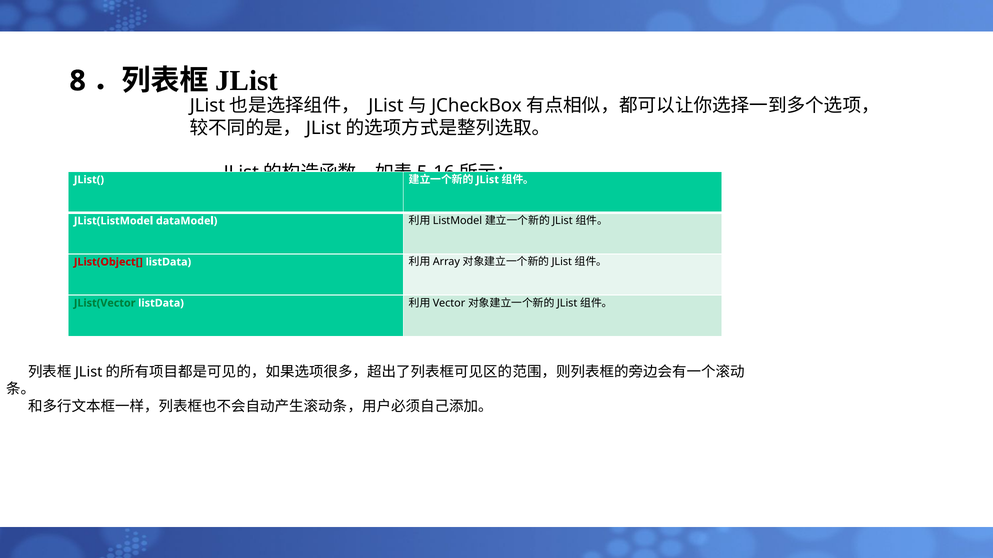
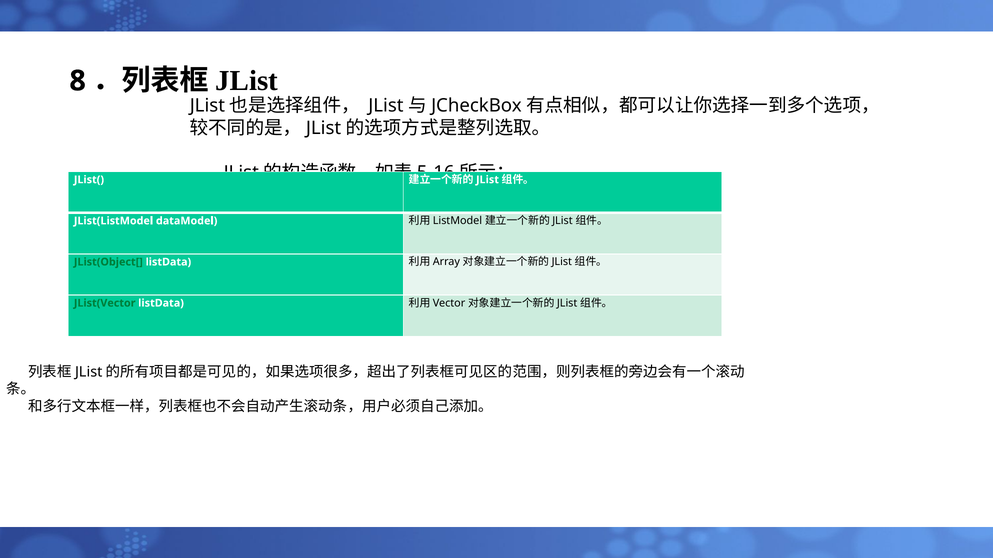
JList(Object[ colour: red -> green (108, 262)
